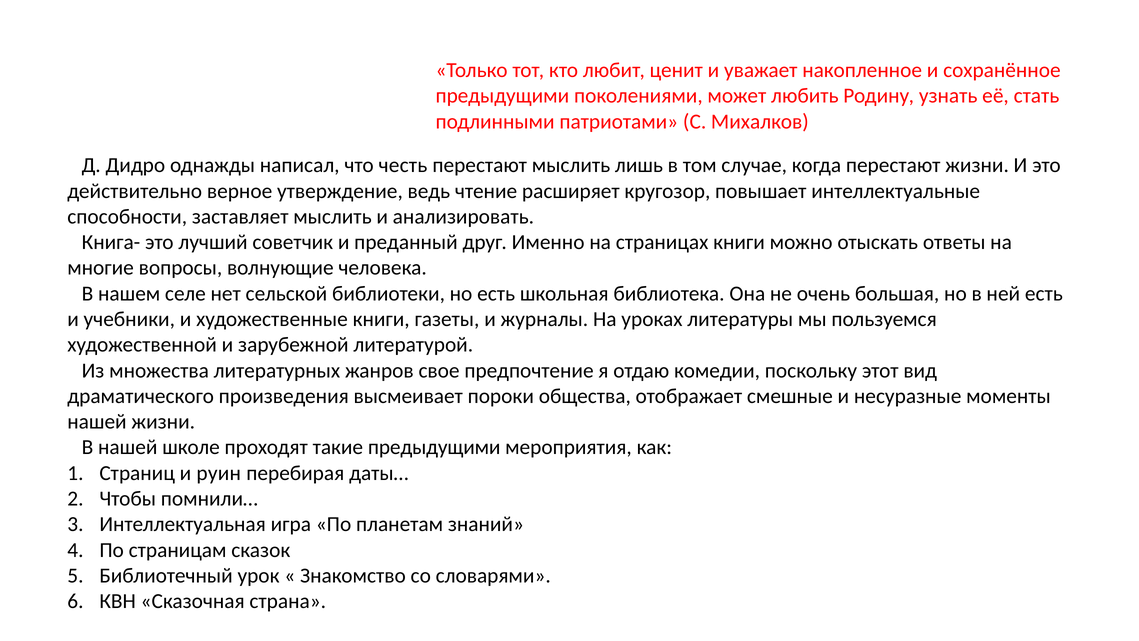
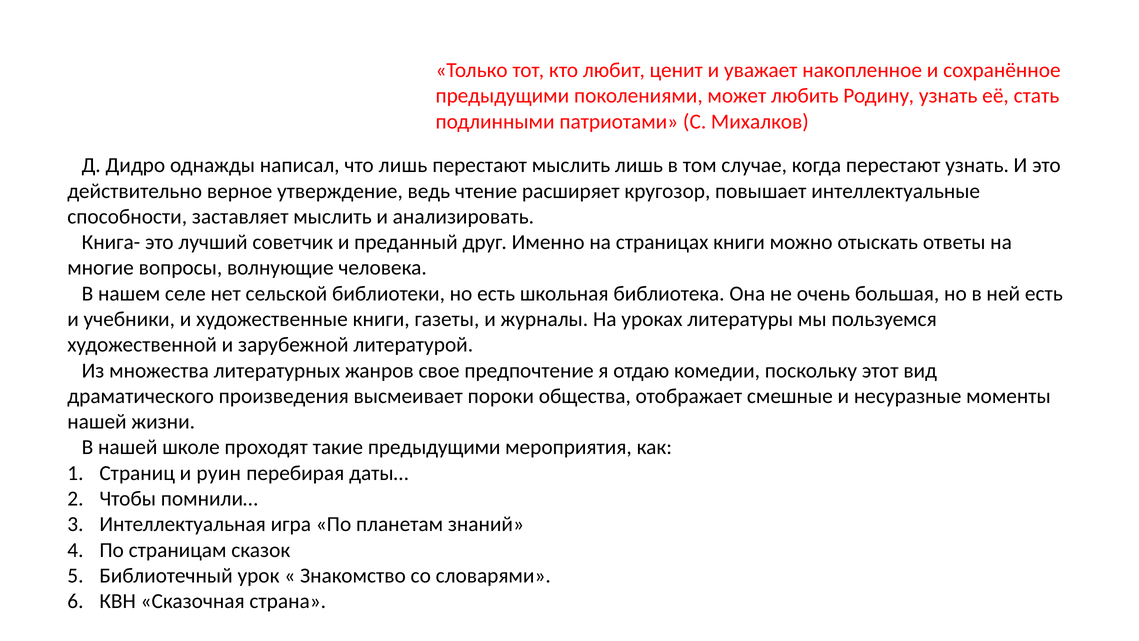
что честь: честь -> лишь (403, 165)
перестают жизни: жизни -> узнать (977, 165)
